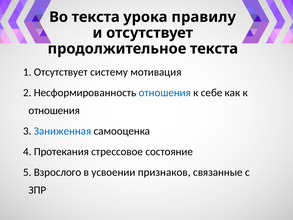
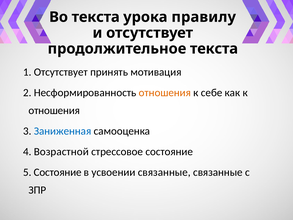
систему: систему -> принять (109, 72)
отношения colour: blue -> orange (165, 92)
Протекания: Протекания -> Возрастной (61, 151)
5 Взрослого: Взрослого -> Состояние (58, 172)
усвоении признаков: признаков -> связанные (164, 172)
